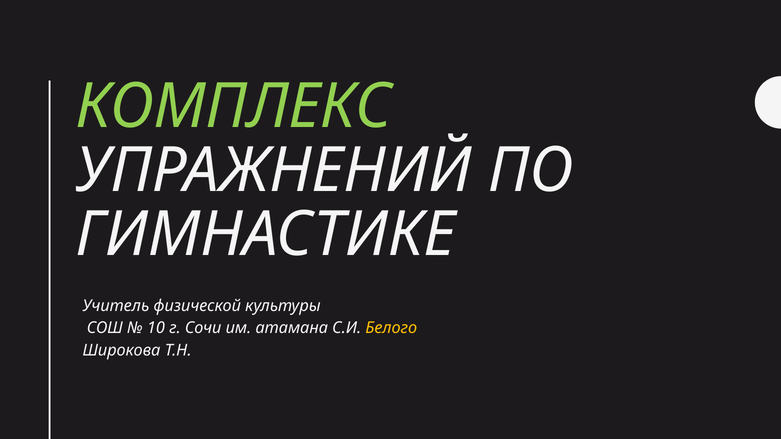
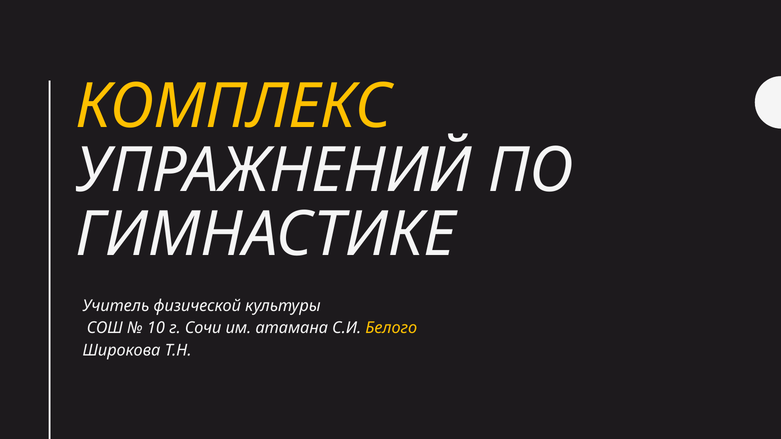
КОМПЛЕКС colour: light green -> yellow (234, 107)
